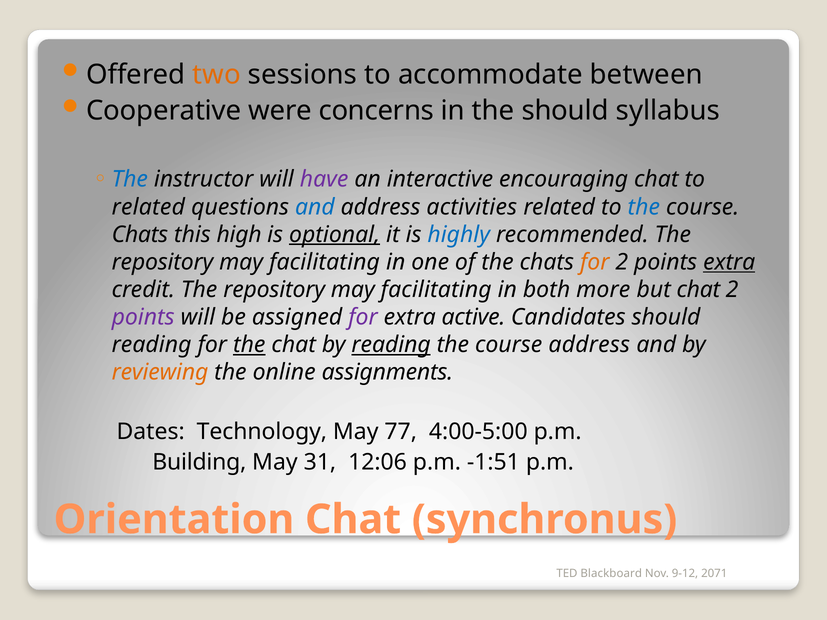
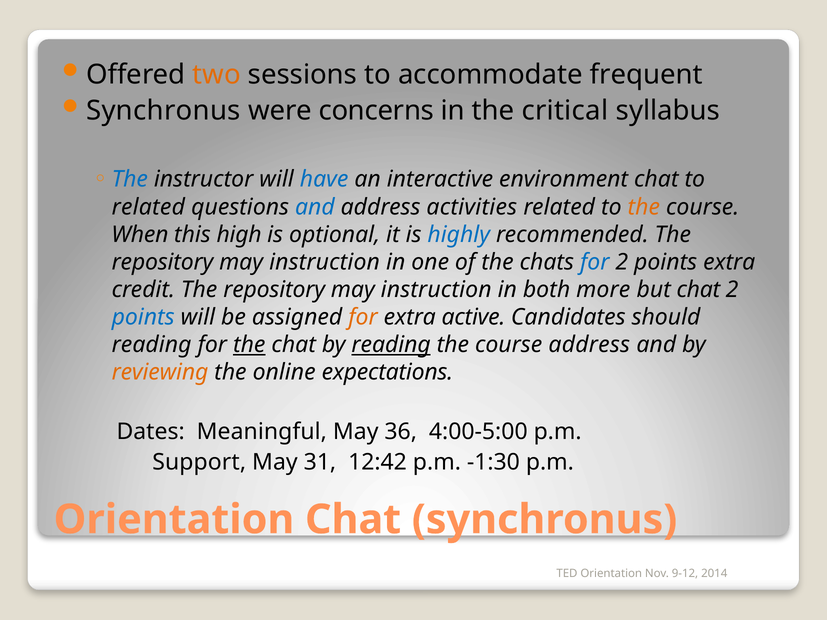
between: between -> frequent (646, 75)
Cooperative: Cooperative -> Synchronus (163, 111)
the should: should -> critical (565, 111)
have colour: purple -> blue (324, 179)
encouraging: encouraging -> environment (564, 179)
the colour: blue -> orange (644, 207)
Chats: Chats -> When (140, 235)
optional underline: present -> none (335, 235)
facilitating: facilitating -> instruction (325, 262)
for colour: orange -> blue (595, 262)
extra underline: present -> none (729, 262)
facilitating: facilitating -> instruction (436, 290)
points colour: purple -> blue (143, 317)
for colour: purple -> orange (363, 317)
assignments: assignments -> expectations (387, 373)
Technology: Technology -> Meaningful (262, 432)
77: 77 -> 36 (401, 432)
Building: Building -> Support (199, 462)
12:06: 12:06 -> 12:42 (378, 462)
-1:51: -1:51 -> -1:30 (493, 462)
TED Blackboard: Blackboard -> Orientation (611, 574)
2071: 2071 -> 2014 (714, 574)
